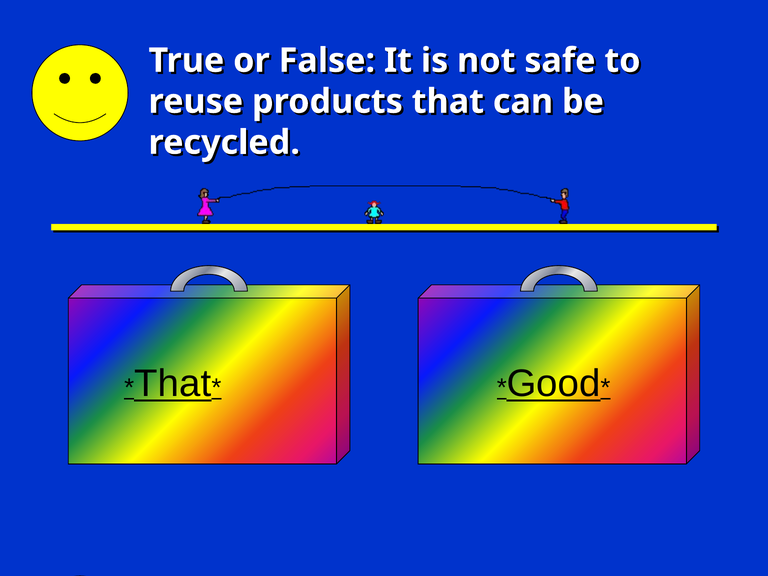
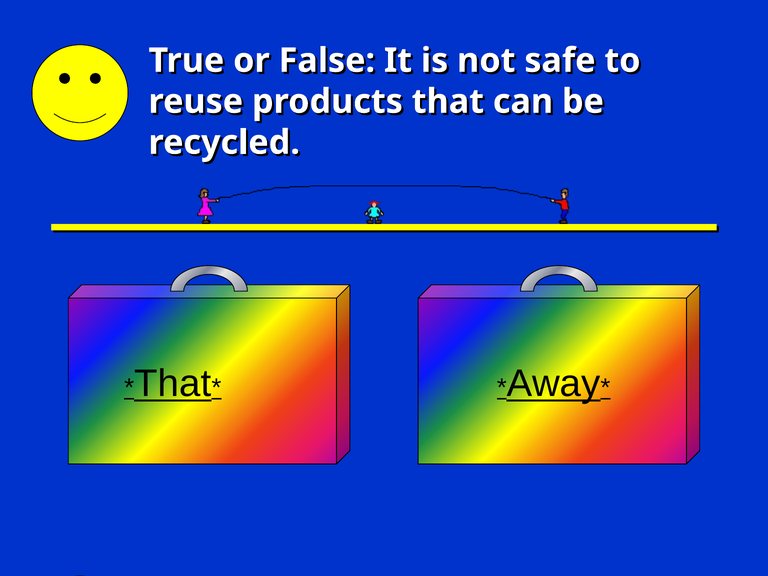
Good: Good -> Away (554, 383)
